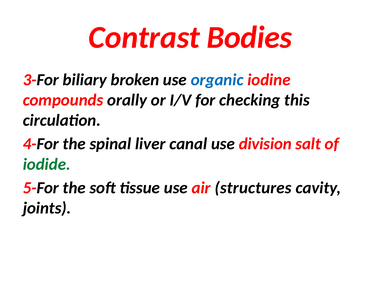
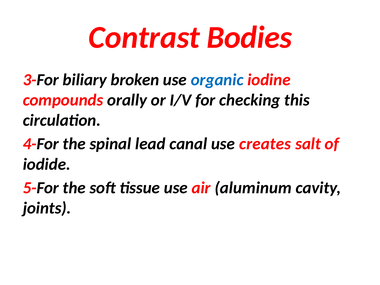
liver: liver -> lead (150, 144)
division: division -> creates (265, 144)
iodide colour: green -> black (47, 164)
structures: structures -> aluminum (253, 188)
